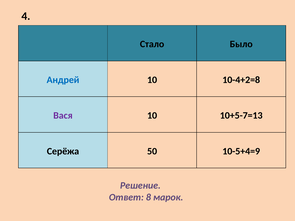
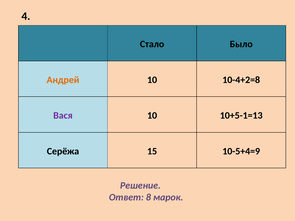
Андрей colour: blue -> orange (63, 80)
10+5-7=13: 10+5-7=13 -> 10+5-1=13 (241, 116)
50: 50 -> 15 (152, 151)
